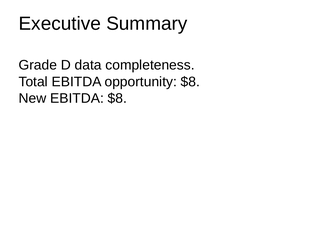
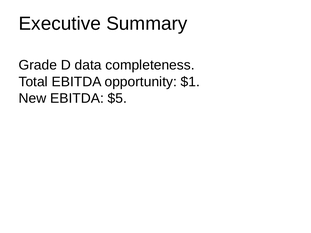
opportunity $8: $8 -> $1 (190, 82)
EBITDA $8: $8 -> $5 (117, 98)
